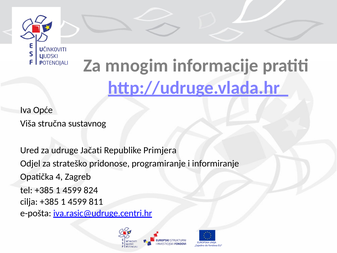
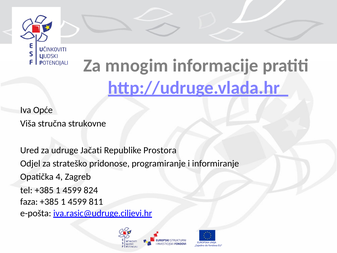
sustavnog: sustavnog -> strukovne (87, 123)
Primjera: Primjera -> Prostora (160, 150)
cilja: cilja -> faza (29, 201)
iva.rasic@udruge.centri.hr: iva.rasic@udruge.centri.hr -> iva.rasic@udruge.ciljevi.hr (103, 213)
